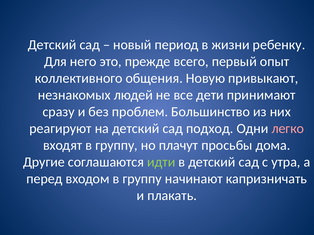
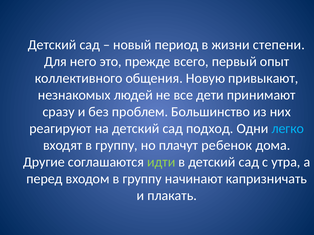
ребенку: ребенку -> степени (279, 45)
легко colour: pink -> light blue (288, 129)
просьбы: просьбы -> ребенок (227, 146)
